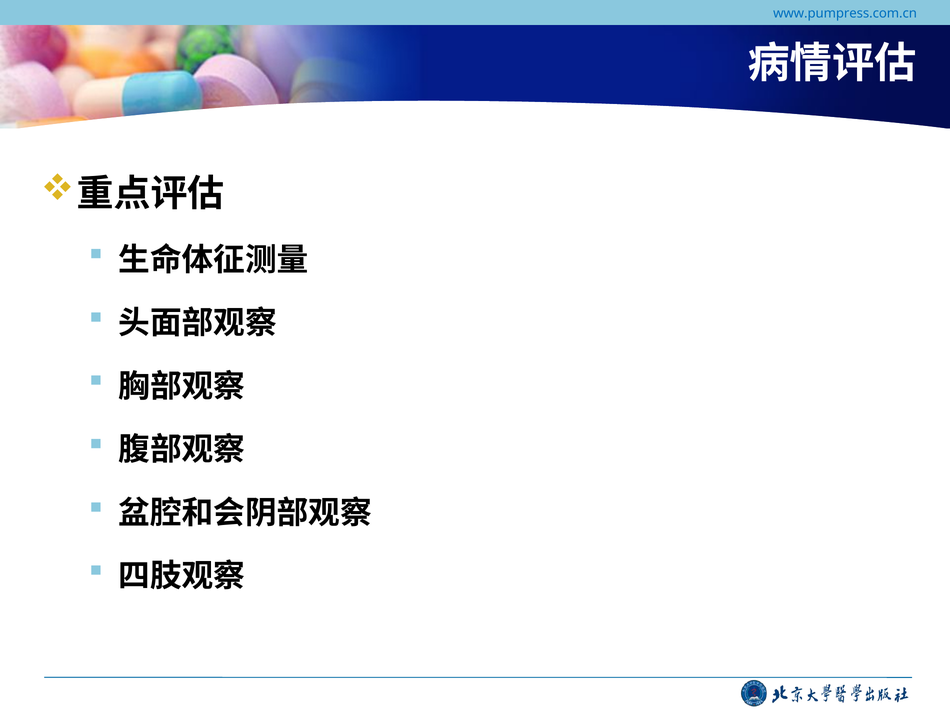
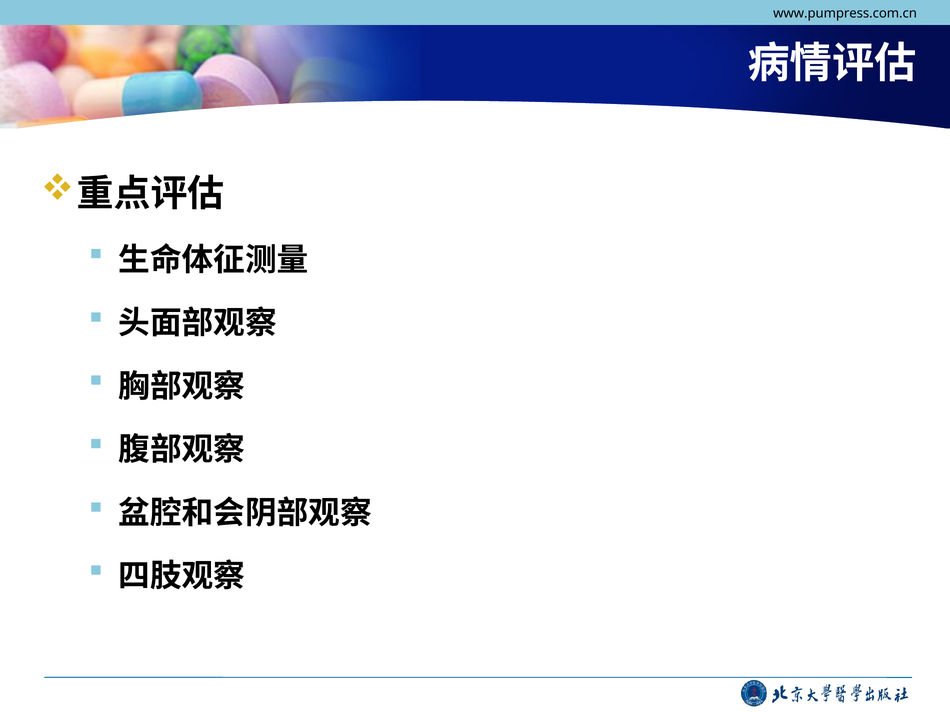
www.pumpress.com.cn colour: blue -> black (845, 14)
